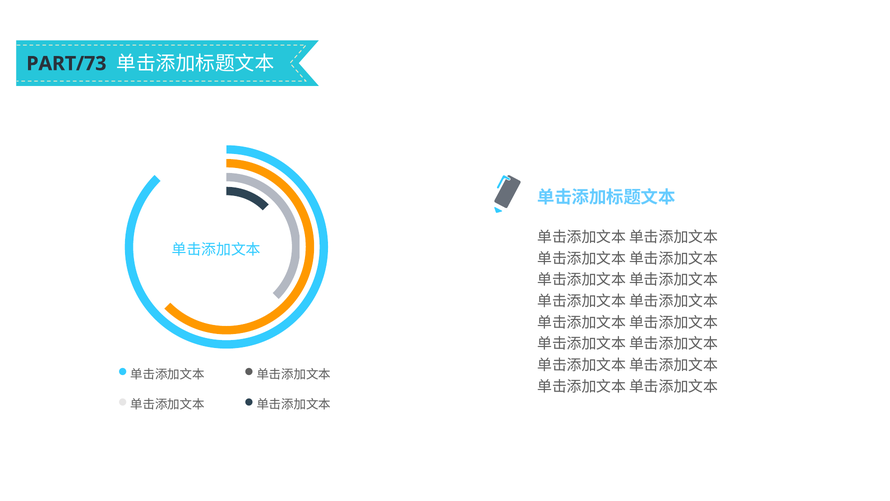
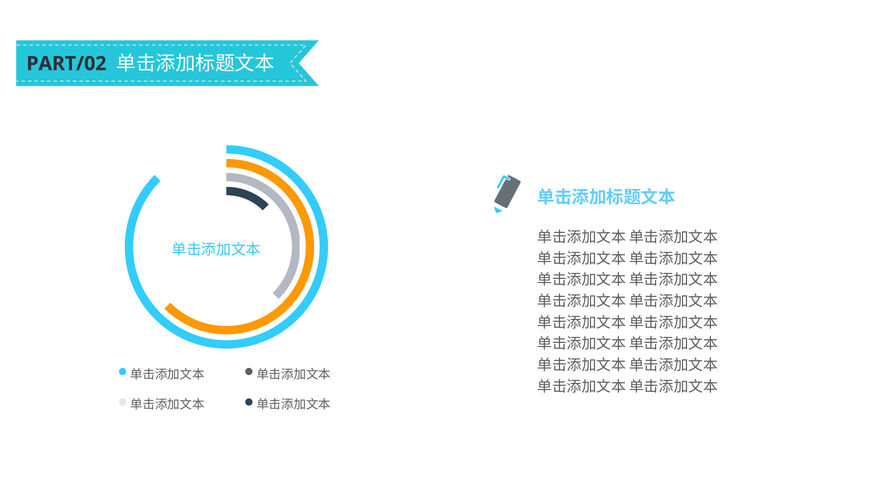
PART/73: PART/73 -> PART/02 (66, 64)
